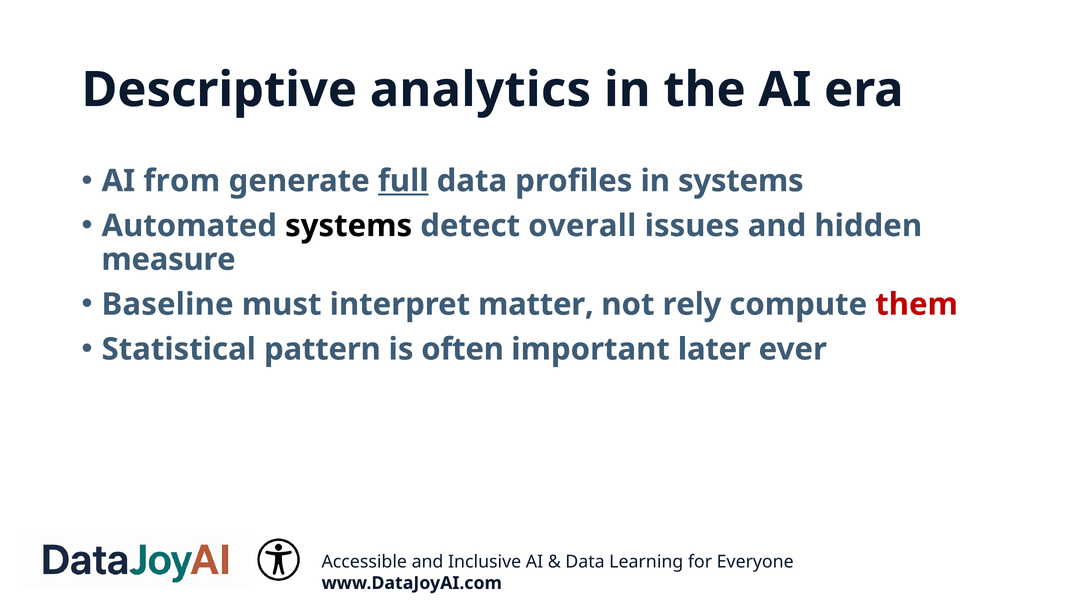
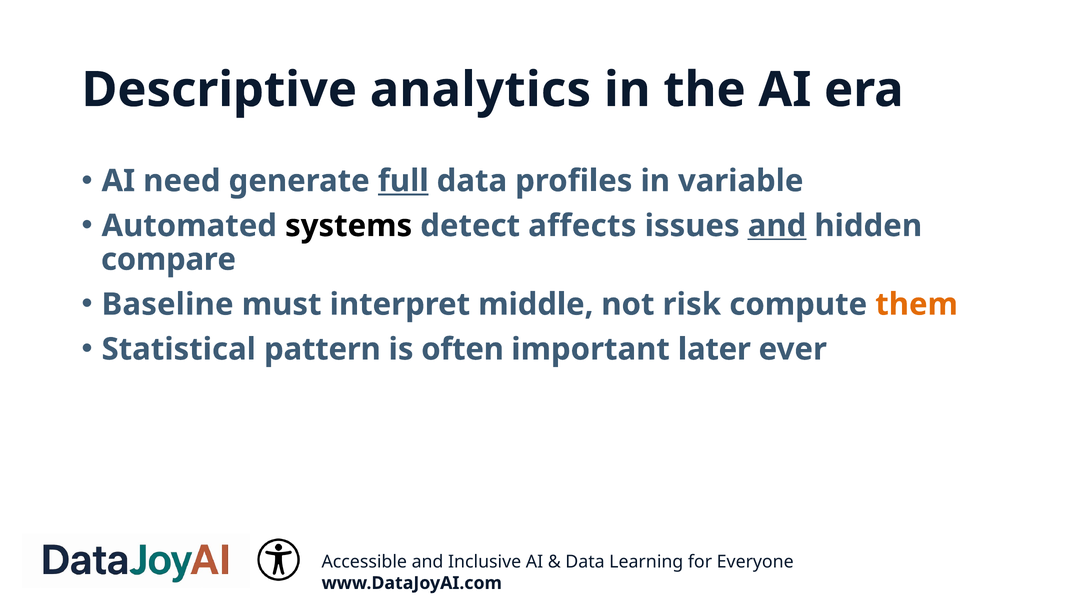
from: from -> need (182, 181)
in systems: systems -> variable (741, 181)
overall: overall -> affects (582, 226)
and underline: none -> present (777, 226)
measure: measure -> compare (168, 259)
matter: matter -> middle (536, 304)
rely: rely -> risk (692, 304)
them colour: red -> orange (917, 304)
